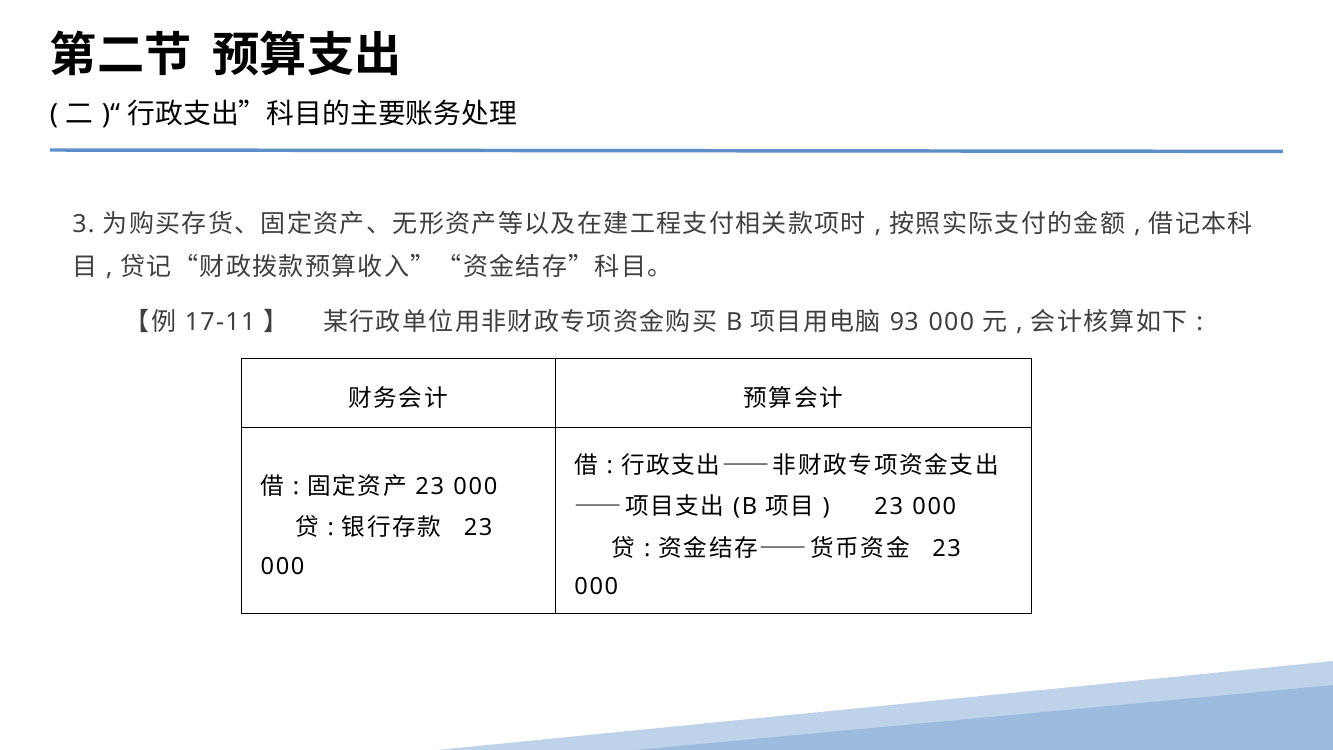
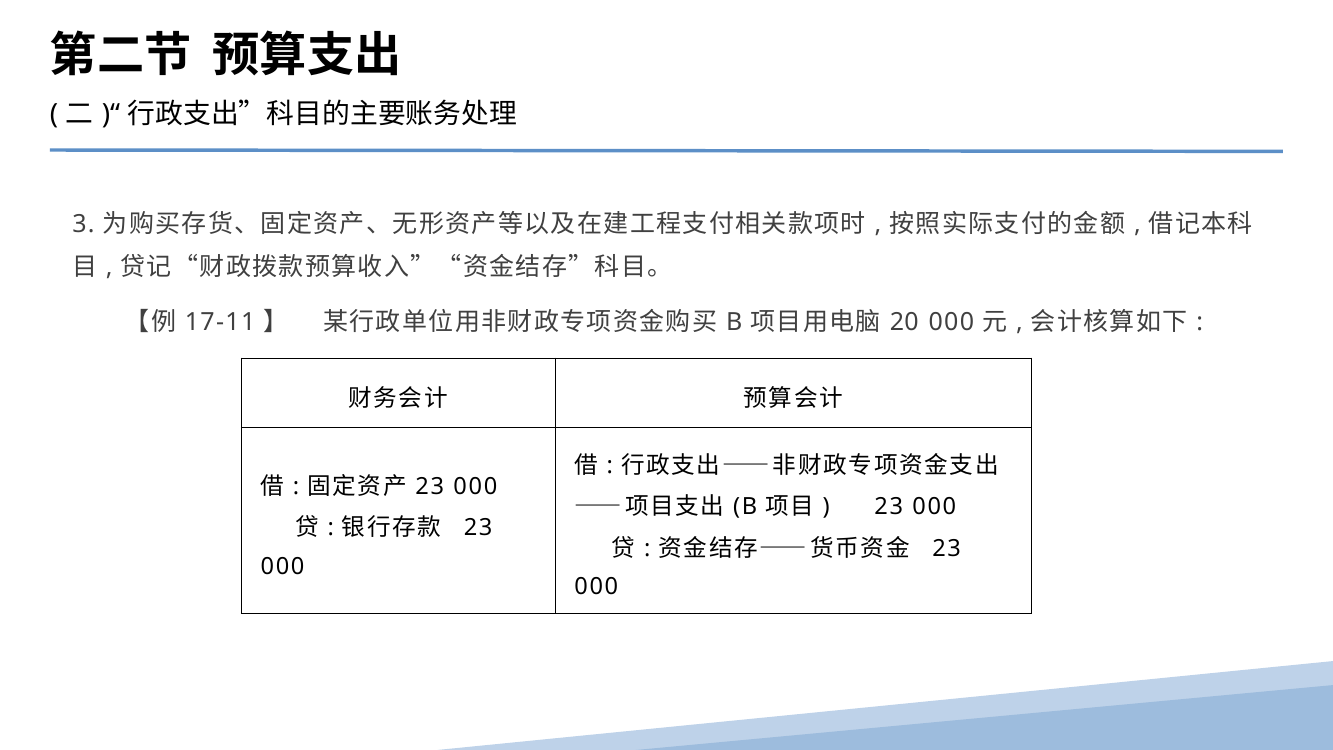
93: 93 -> 20 (904, 322)
